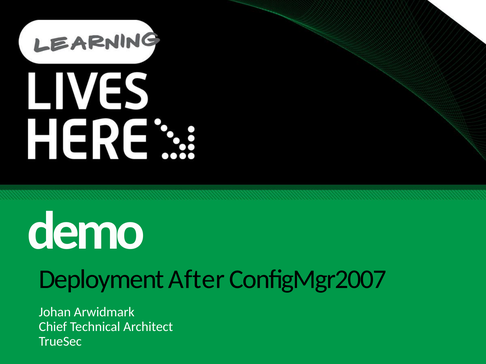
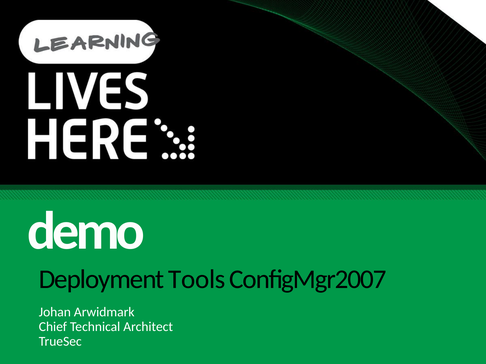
After: After -> Tools (197, 280)
